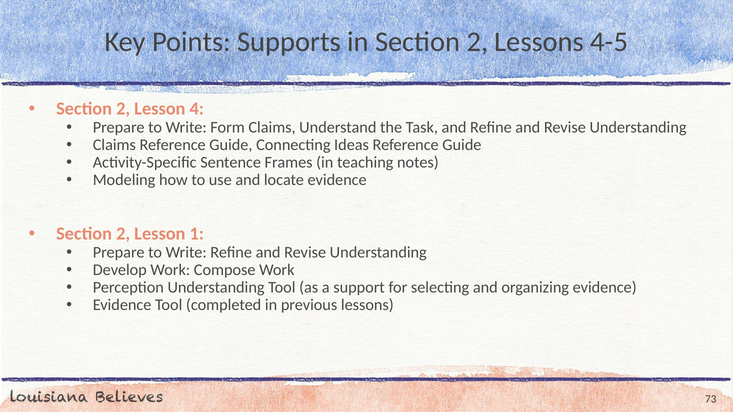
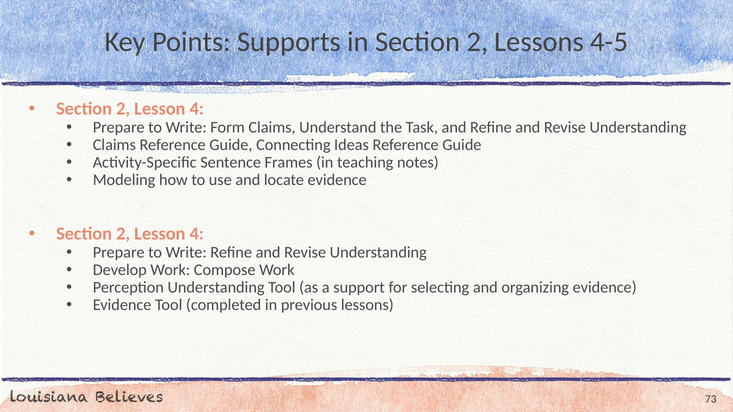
1: 1 -> 4 (197, 234)
